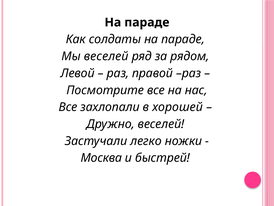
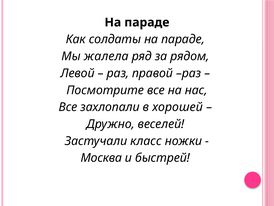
Мы веселей: веселей -> жалела (106, 56)
легко: легко -> класс (146, 141)
